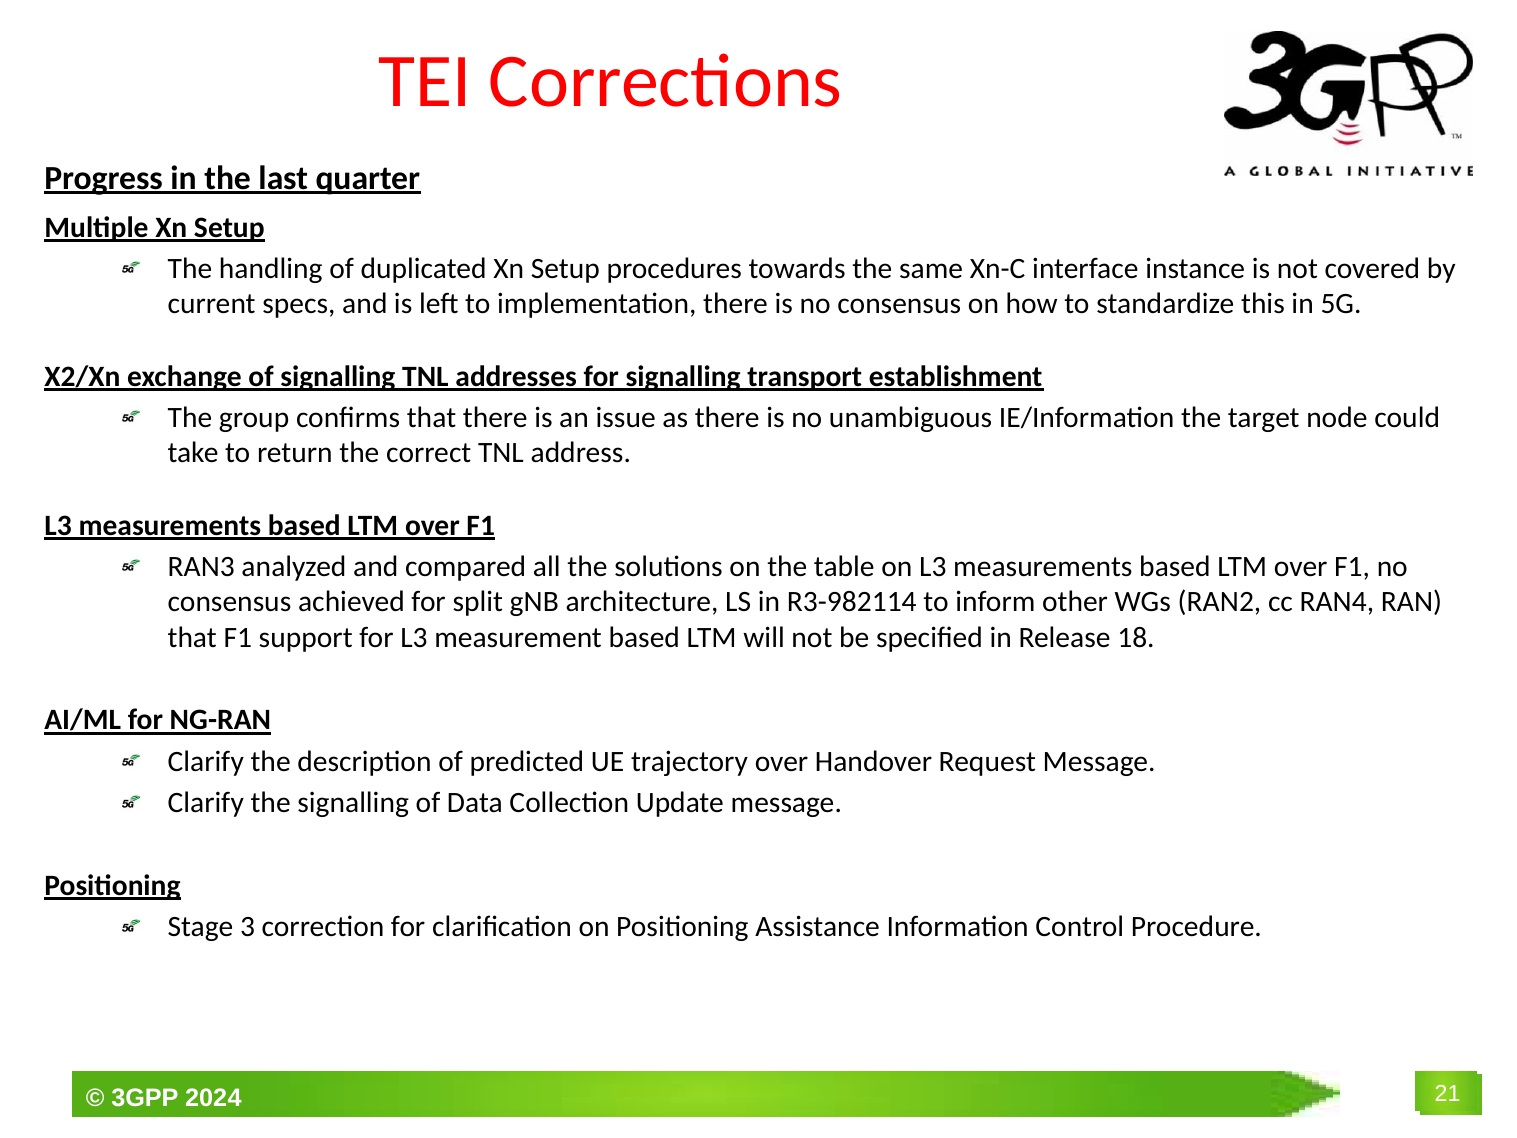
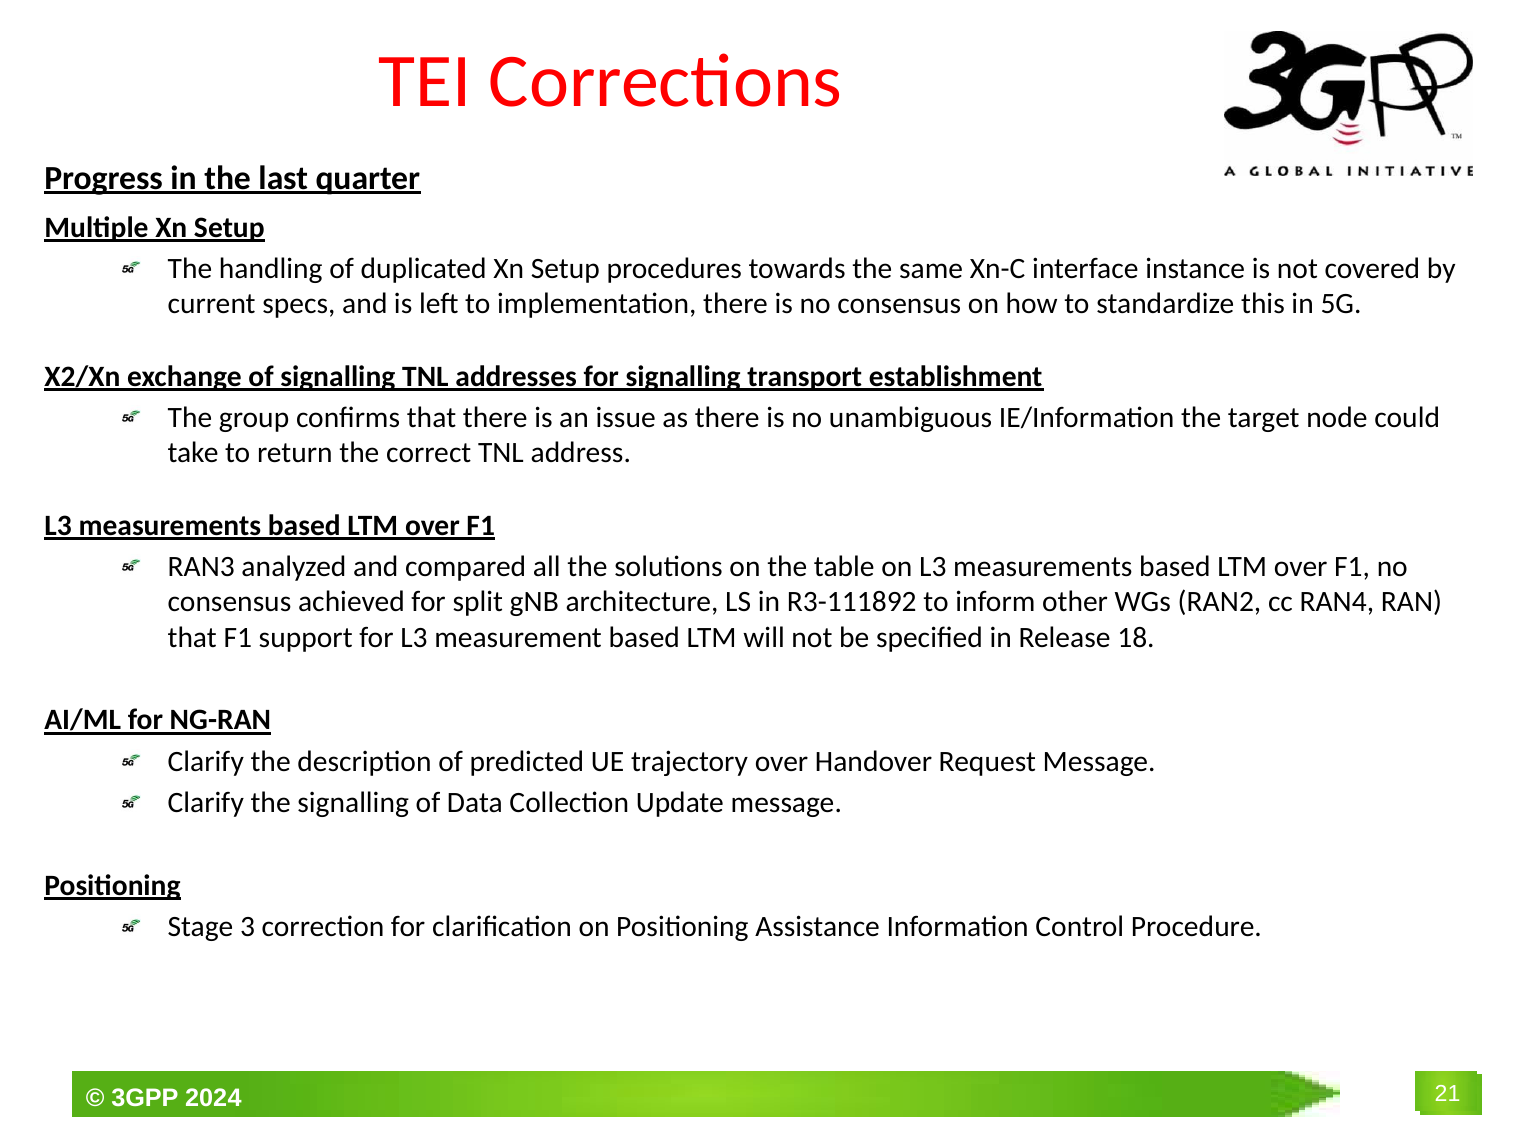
R3-982114: R3-982114 -> R3-111892 (852, 602)
